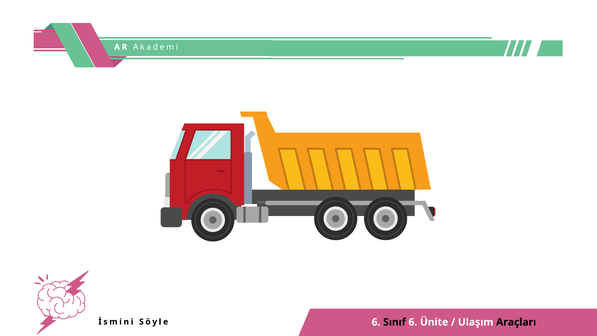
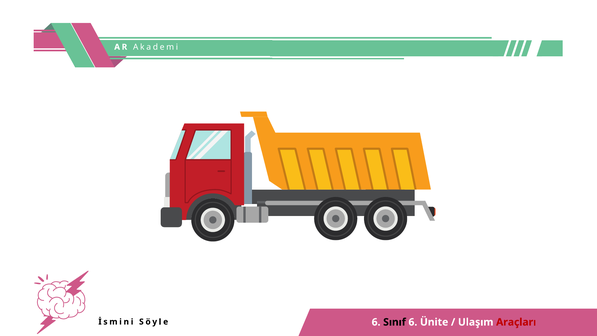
Araçları colour: black -> red (516, 322)
